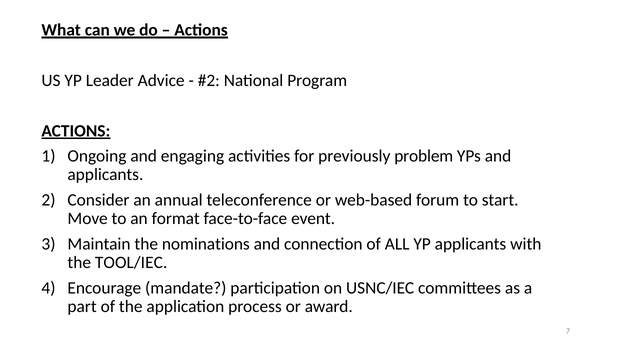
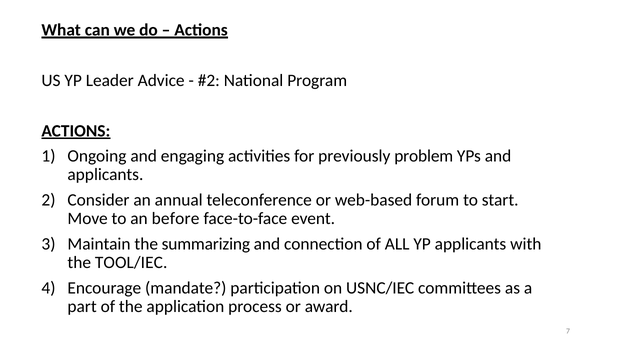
format: format -> before (176, 219)
nominations: nominations -> summarizing (206, 244)
